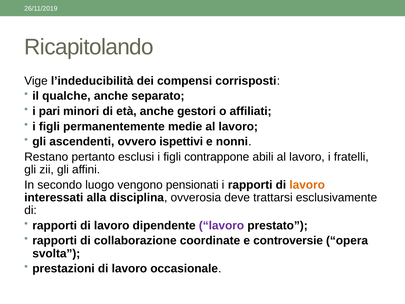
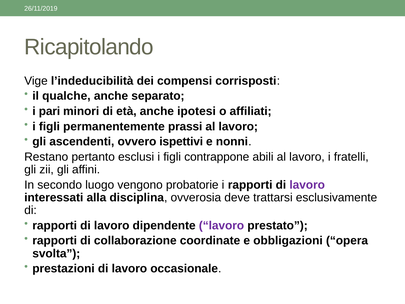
gestori: gestori -> ipotesi (196, 111)
medie: medie -> prassi (185, 126)
pensionati: pensionati -> probatorie (192, 185)
lavoro colour: orange -> purple (307, 185)
controversie: controversie -> obbligazioni (288, 241)
